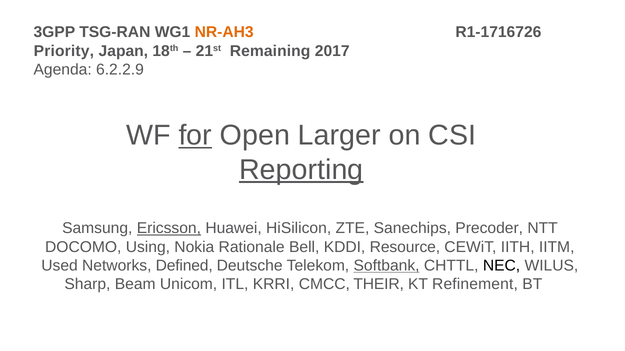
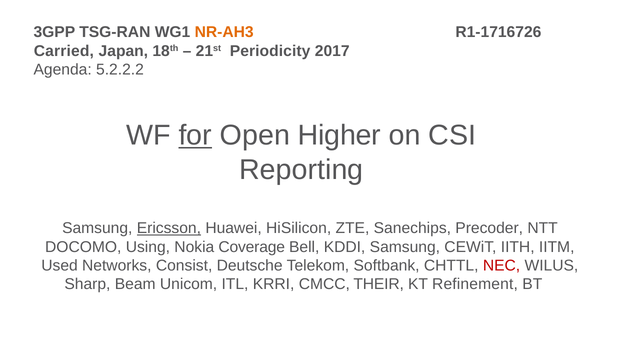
Priority: Priority -> Carried (64, 51)
Remaining: Remaining -> Periodicity (270, 51)
6.2.2.9: 6.2.2.9 -> 5.2.2.2 (120, 70)
Larger: Larger -> Higher (339, 136)
Reporting underline: present -> none (301, 170)
Rationale: Rationale -> Coverage (252, 247)
KDDI Resource: Resource -> Samsung (405, 247)
Defined: Defined -> Consist (184, 266)
Softbank underline: present -> none (387, 266)
NEC colour: black -> red (502, 266)
